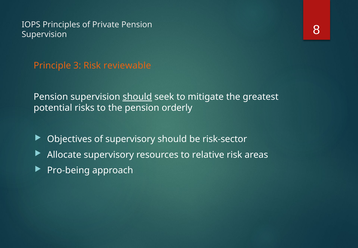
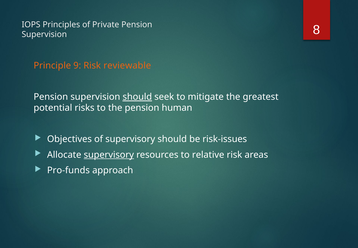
3: 3 -> 9 (77, 66)
orderly: orderly -> human (177, 108)
risk-sector: risk-sector -> risk-issues (225, 139)
supervisory underline: none -> present (109, 155)
Pro-being: Pro-being -> Pro-funds (68, 170)
